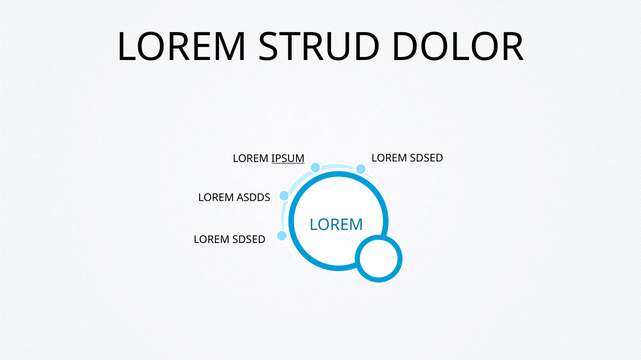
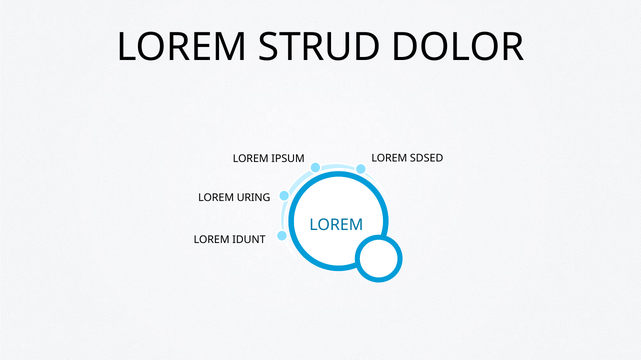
IPSUM underline: present -> none (288, 159)
ASDDS: ASDDS -> URING (254, 198)
SDSED: SDSED -> IDUNT (249, 240)
